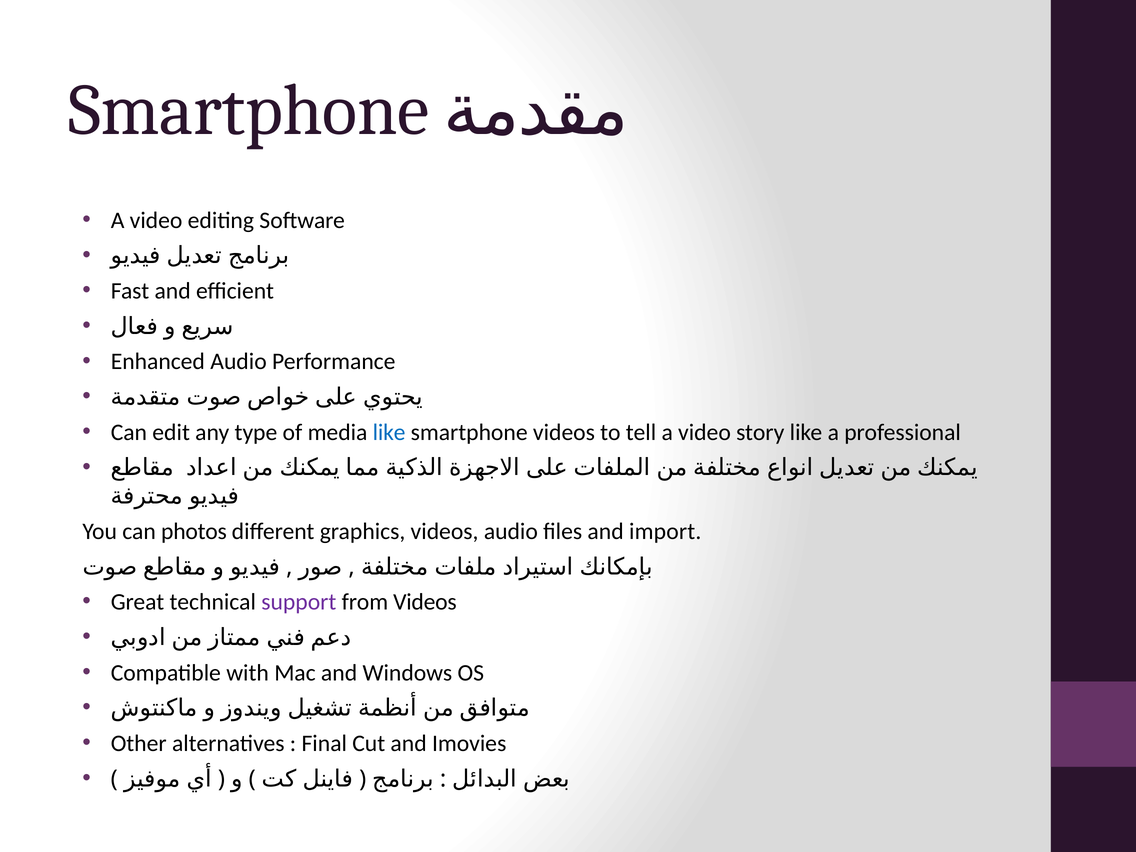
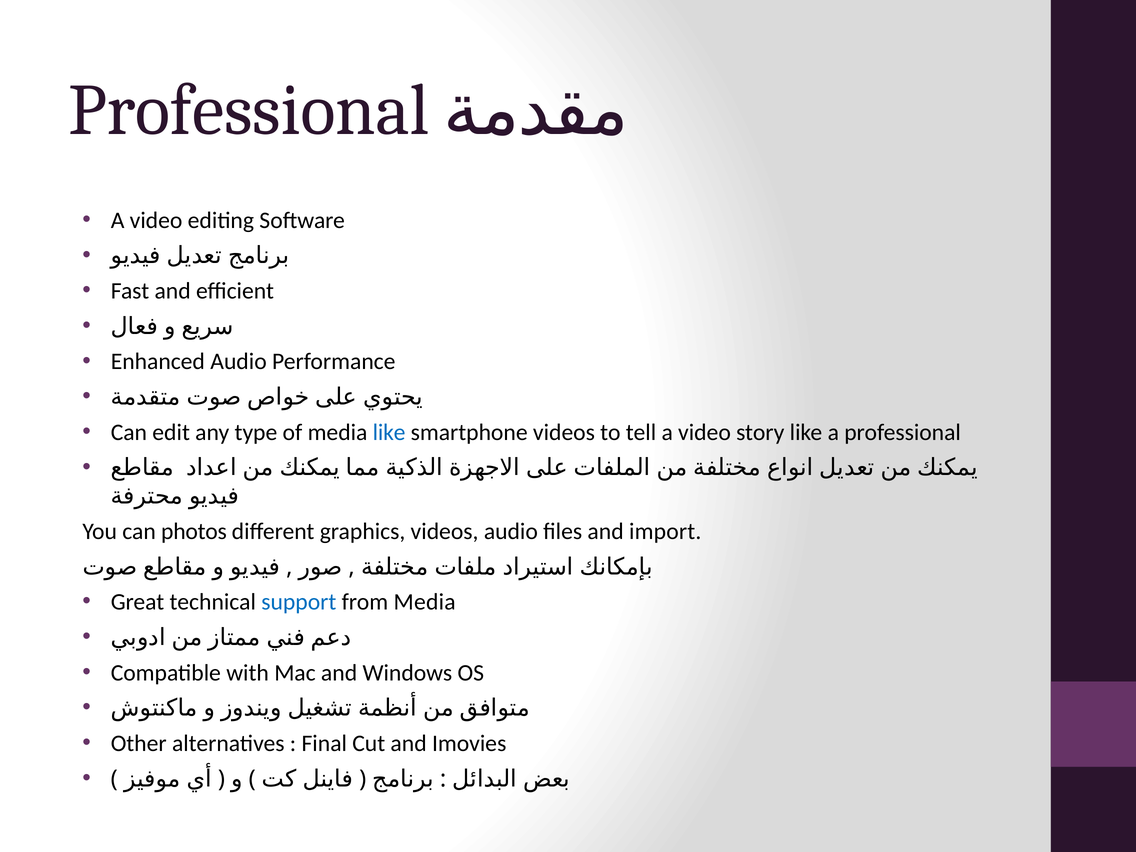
Smartphone: Smartphone -> Professional (249, 110)
support colour: purple -> blue (299, 602)
from Videos: Videos -> Media (425, 602)
